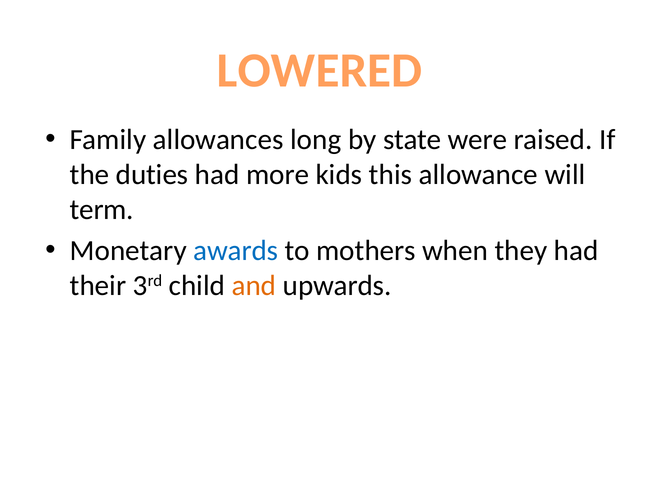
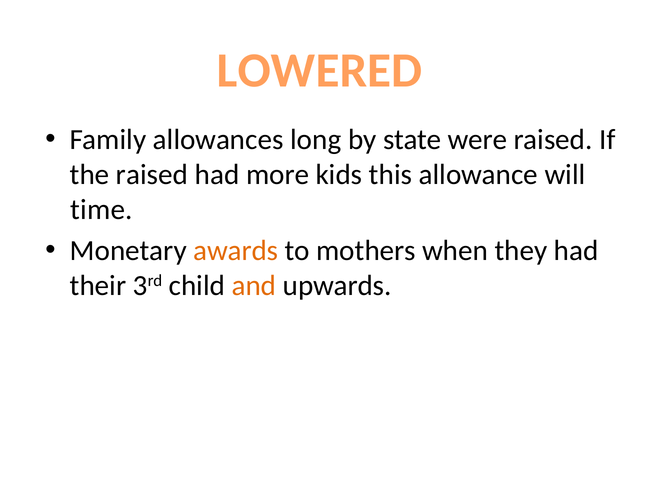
the duties: duties -> raised (152, 175)
term: term -> time (101, 210)
awards colour: blue -> orange (236, 250)
